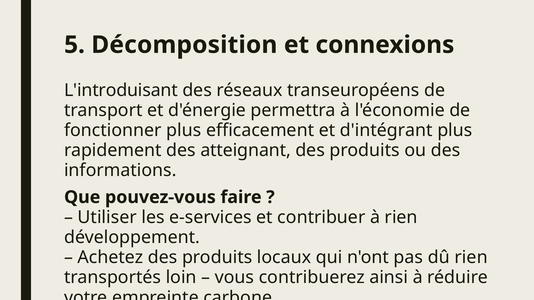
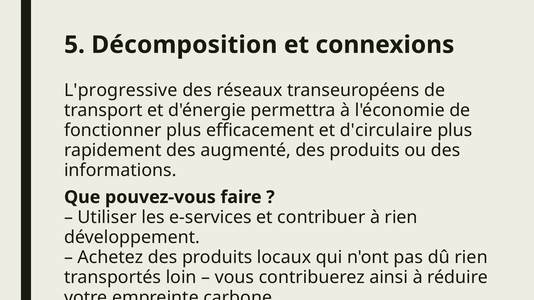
L'introduisant: L'introduisant -> L'progressive (121, 90)
d'intégrant: d'intégrant -> d'circulaire (386, 130)
atteignant: atteignant -> augmenté (246, 151)
